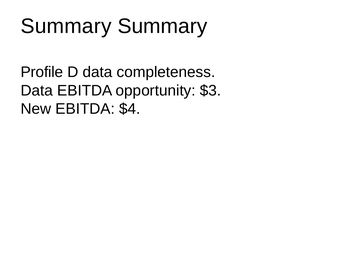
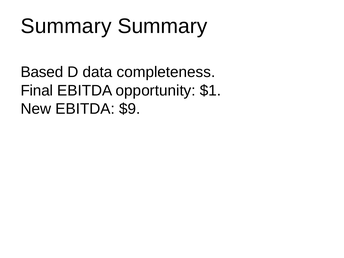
Profile: Profile -> Based (42, 72)
Data: Data -> Final (37, 90)
$3: $3 -> $1 (211, 90)
$4: $4 -> $9 (130, 109)
